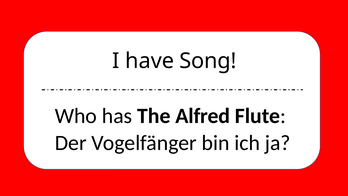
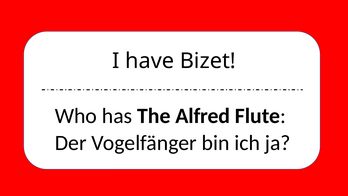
Song: Song -> Bizet (208, 61)
